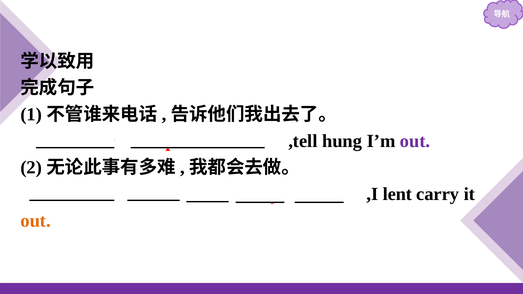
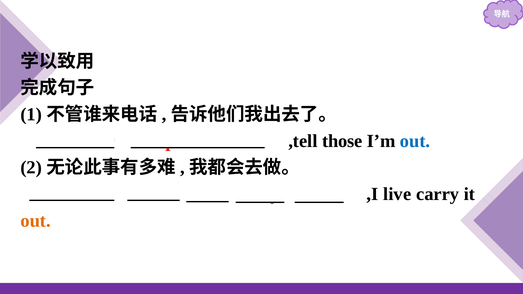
hung: hung -> those (342, 141)
out colour: purple -> blue (415, 141)
lent: lent -> live (397, 194)
